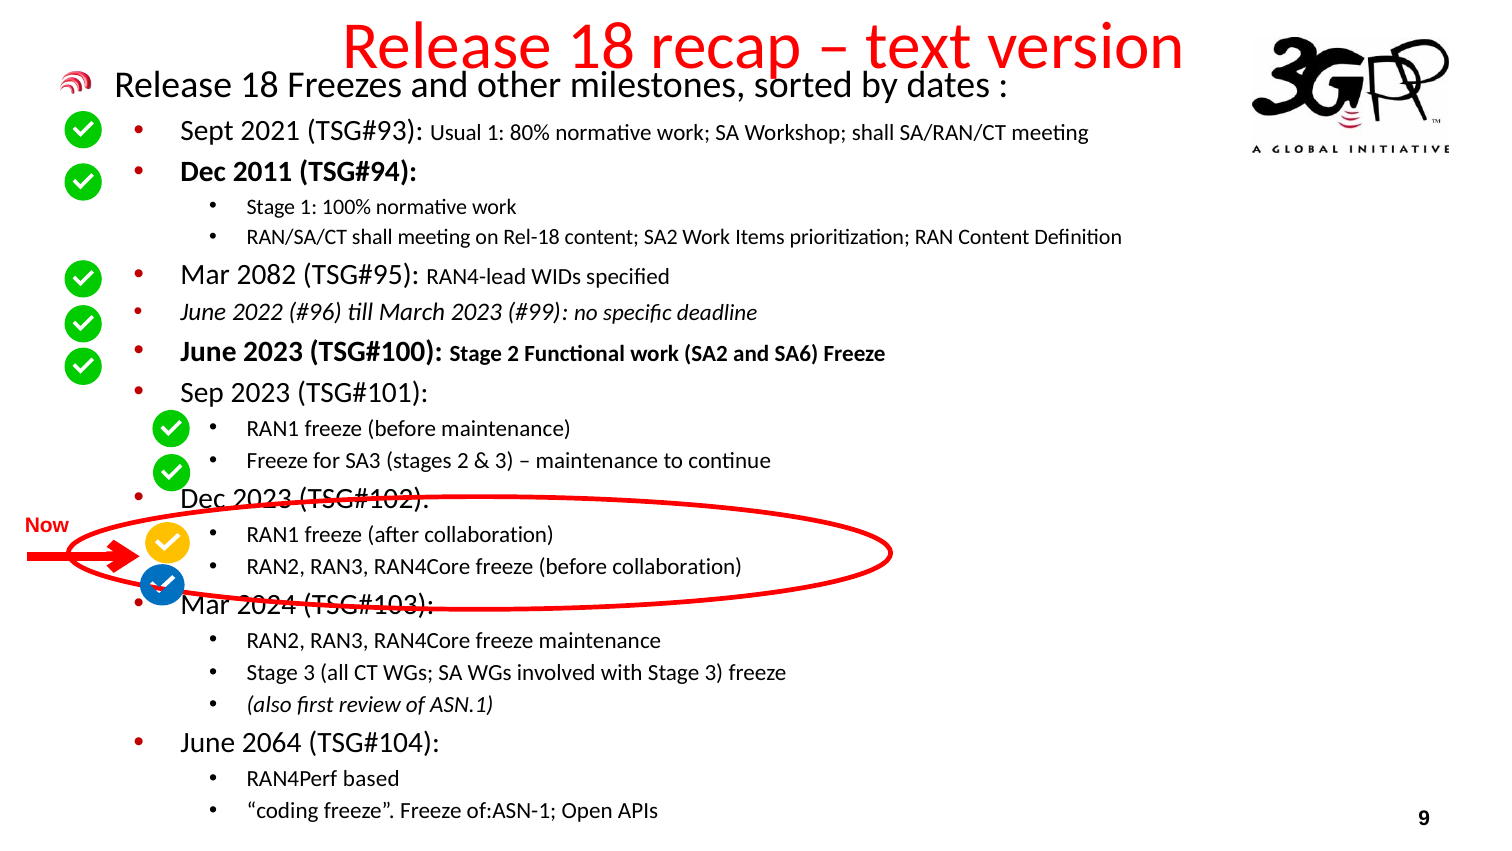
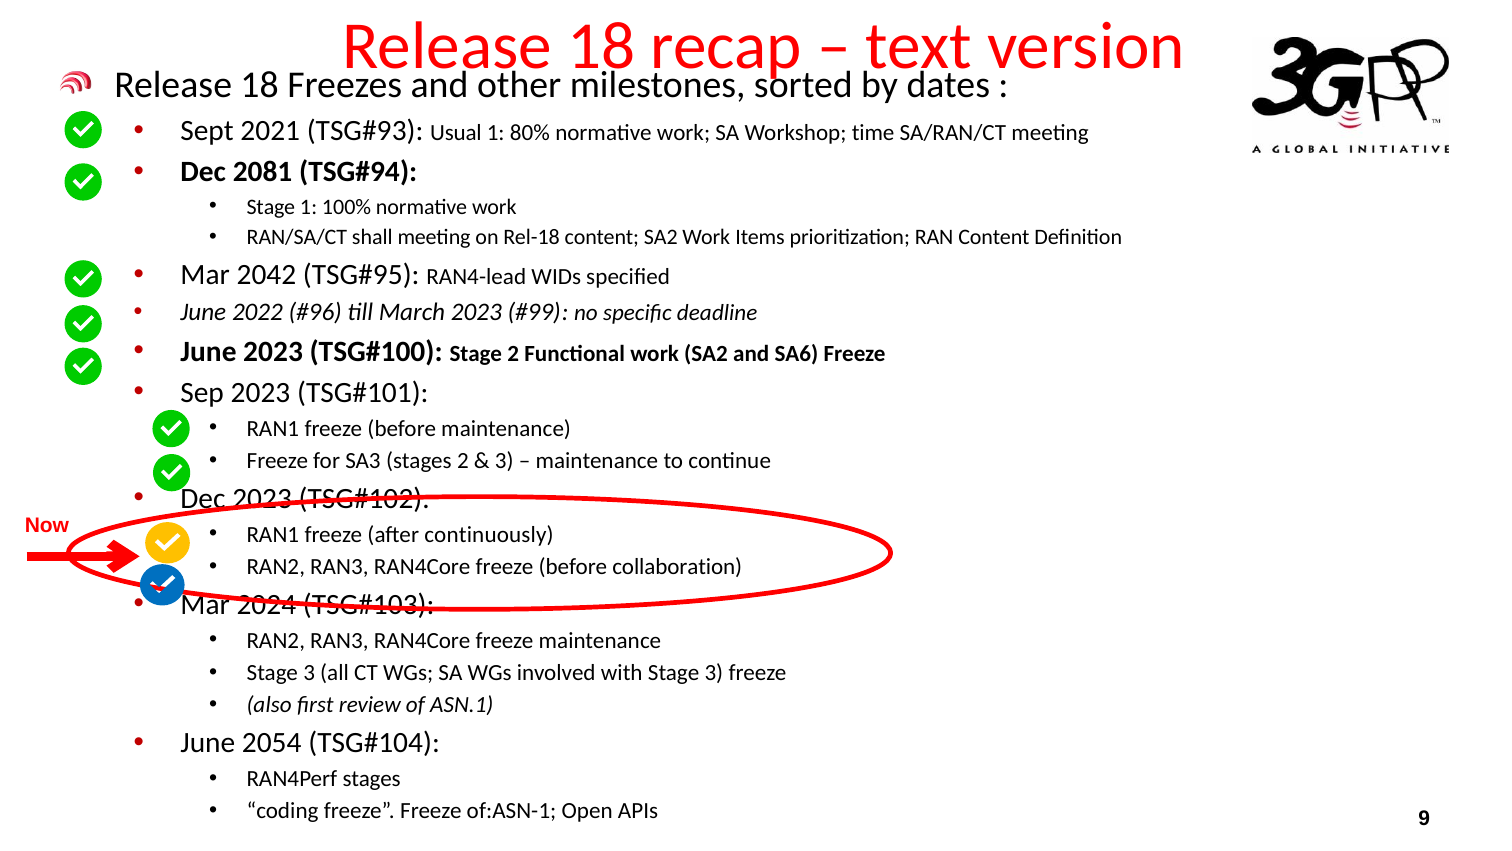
Workshop shall: shall -> time (873, 133)
2011: 2011 -> 2081 (263, 172)
2082: 2082 -> 2042 (266, 275)
after collaboration: collaboration -> continuously (489, 534)
2064: 2064 -> 2054 (272, 743)
RAN4Perf based: based -> stages (372, 778)
